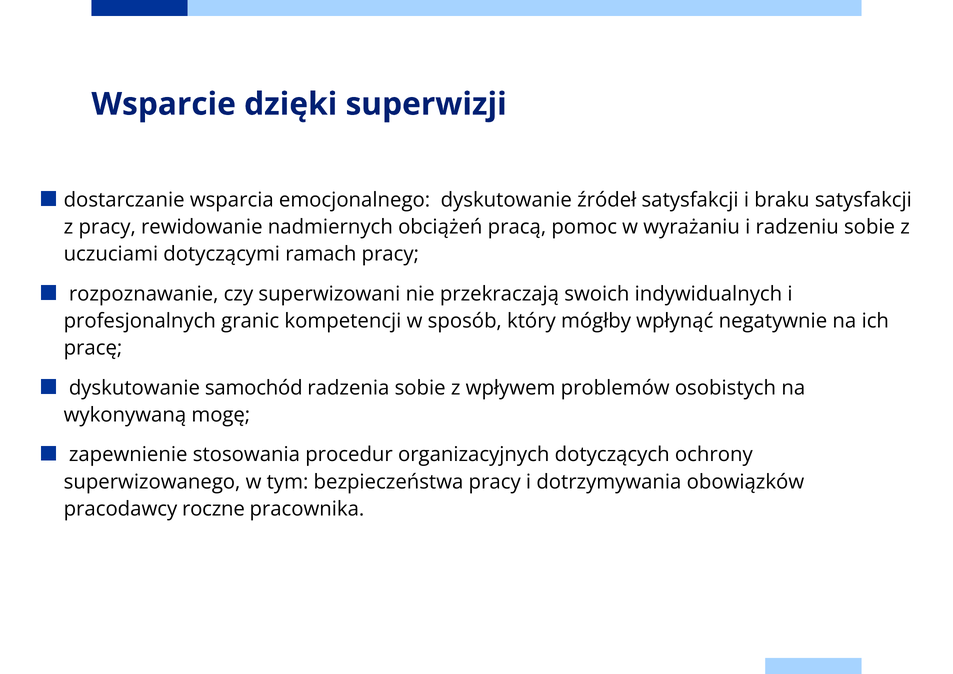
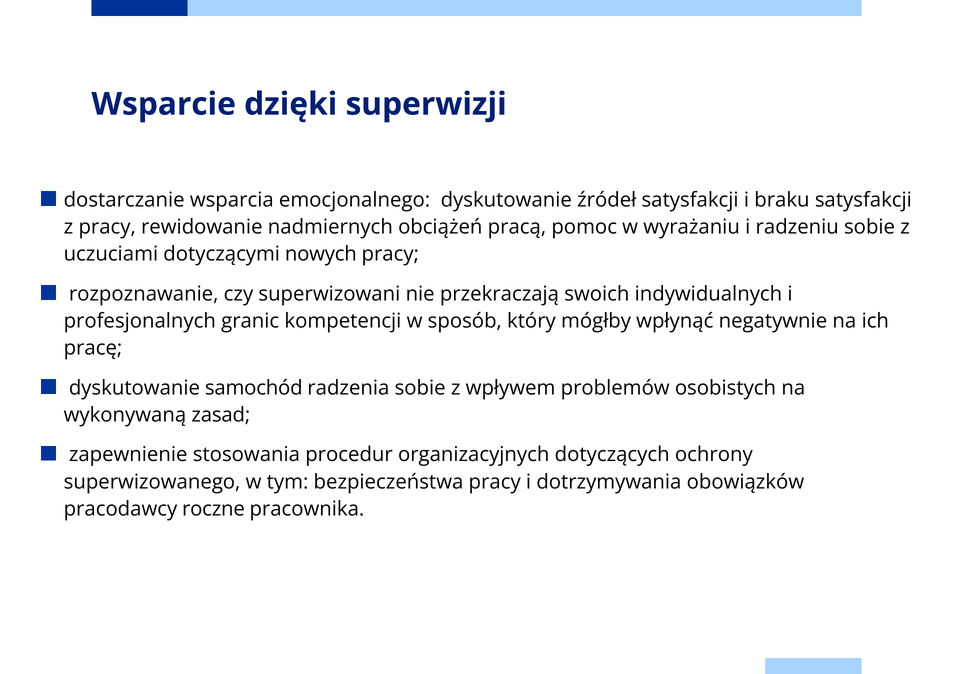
ramach: ramach -> nowych (321, 254)
mogę: mogę -> zasad (221, 415)
